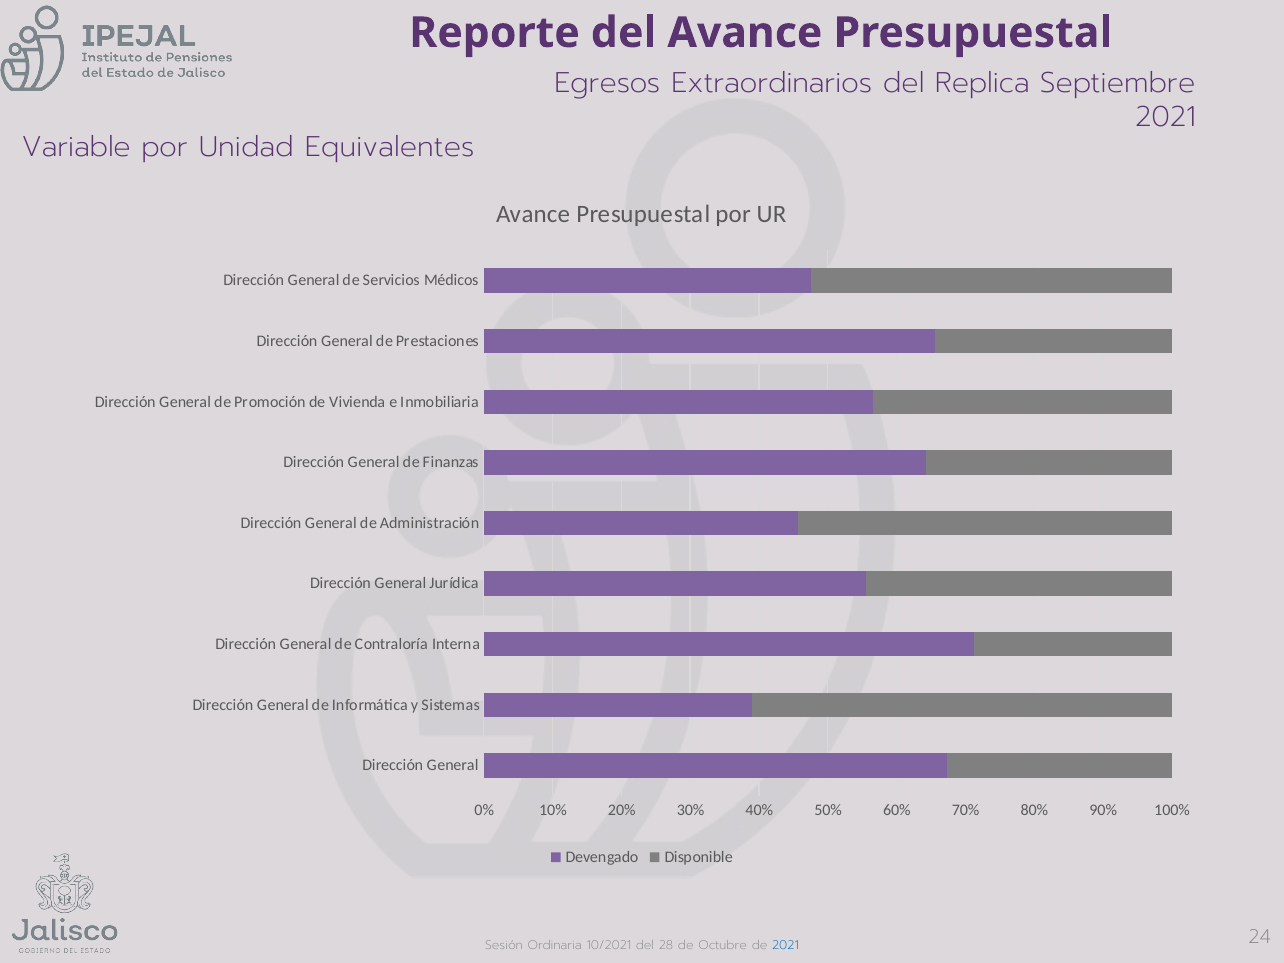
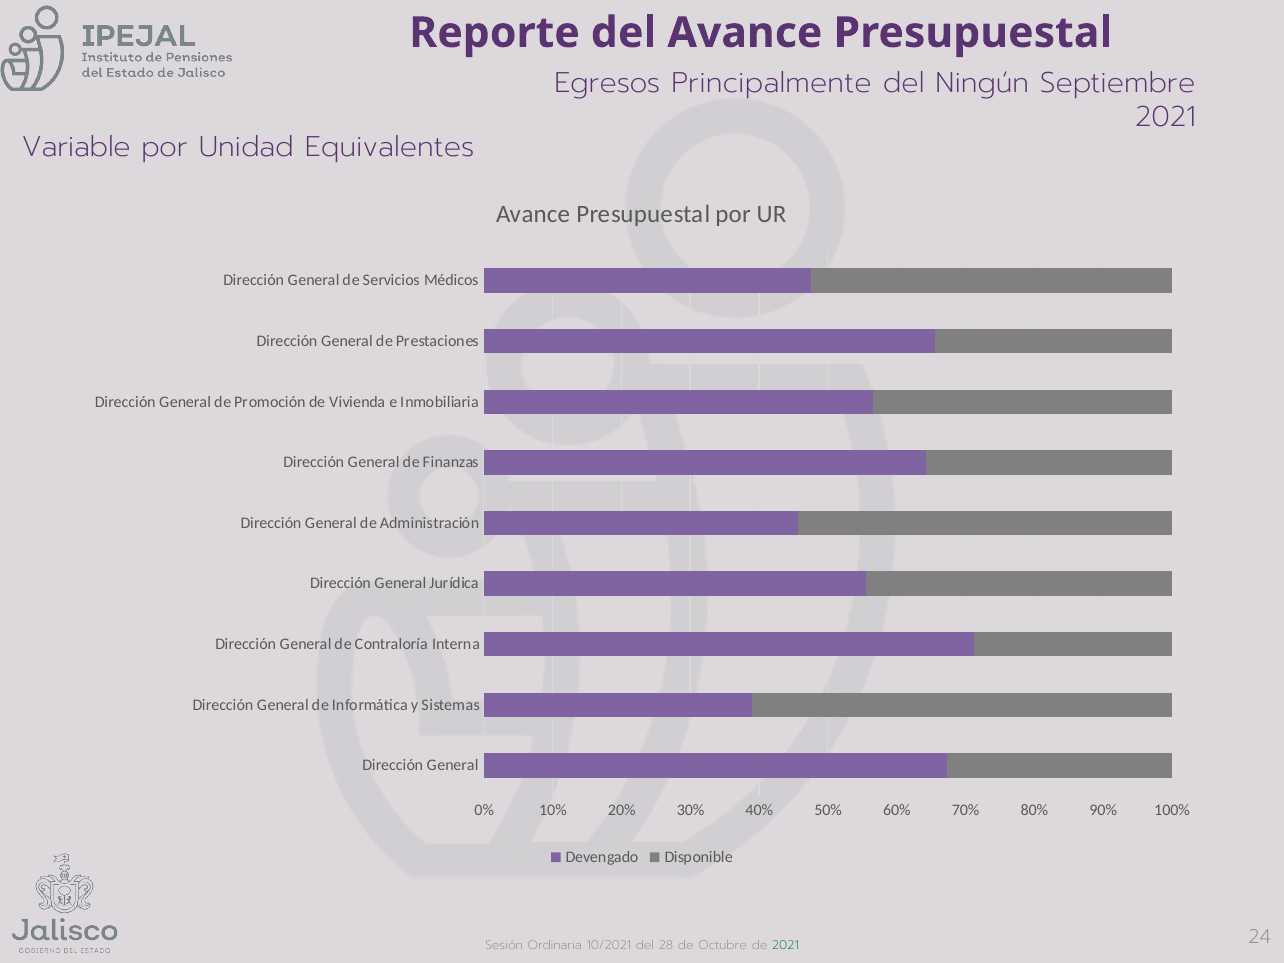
Extraordinarios: Extraordinarios -> Principalmente (772, 83)
Replica: Replica -> Ningún (982, 83)
2021 colour: blue -> green (785, 946)
